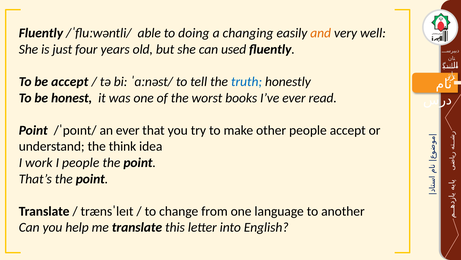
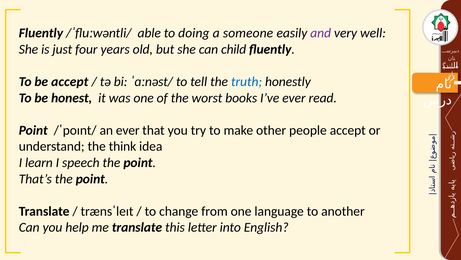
changing: changing -> someone (248, 33)
and colour: orange -> purple (321, 33)
used: used -> child (234, 49)
work: work -> learn (39, 162)
I people: people -> speech (81, 162)
